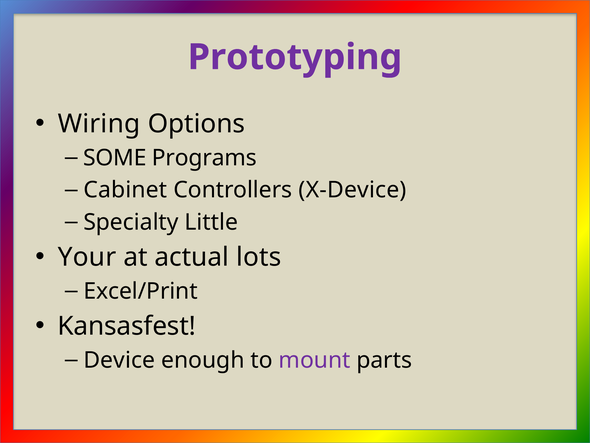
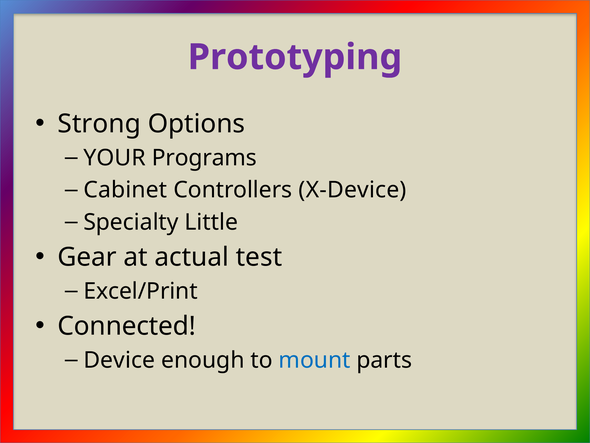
Wiring: Wiring -> Strong (99, 124)
SOME: SOME -> YOUR (115, 158)
Your: Your -> Gear (87, 257)
lots: lots -> test (259, 257)
Kansasfest: Kansasfest -> Connected (127, 326)
mount colour: purple -> blue (315, 360)
